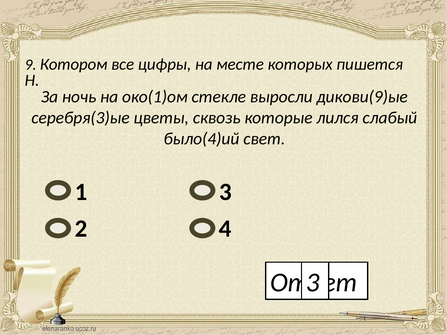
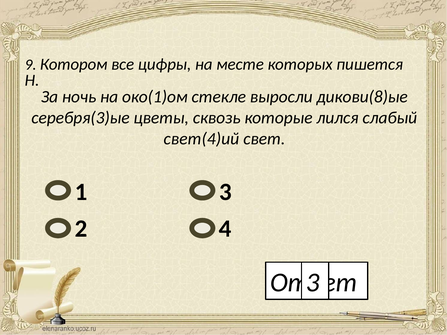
дикови(9)ые: дикови(9)ые -> дикови(8)ые (362, 97)
было(4)ий: было(4)ий -> свет(4)ий (201, 139)
